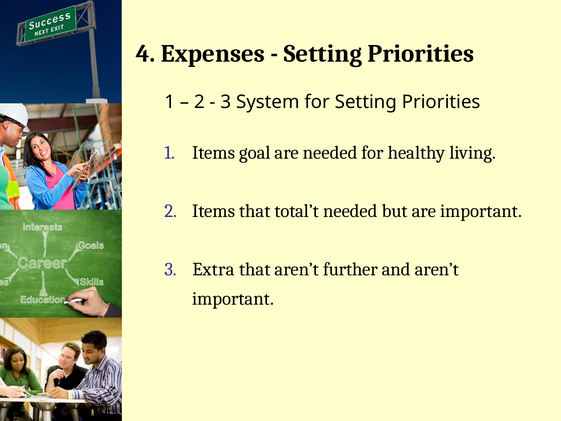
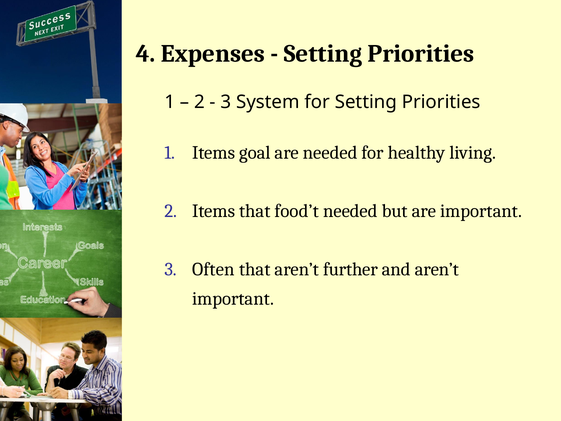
total’t: total’t -> food’t (297, 211)
Extra: Extra -> Often (213, 269)
